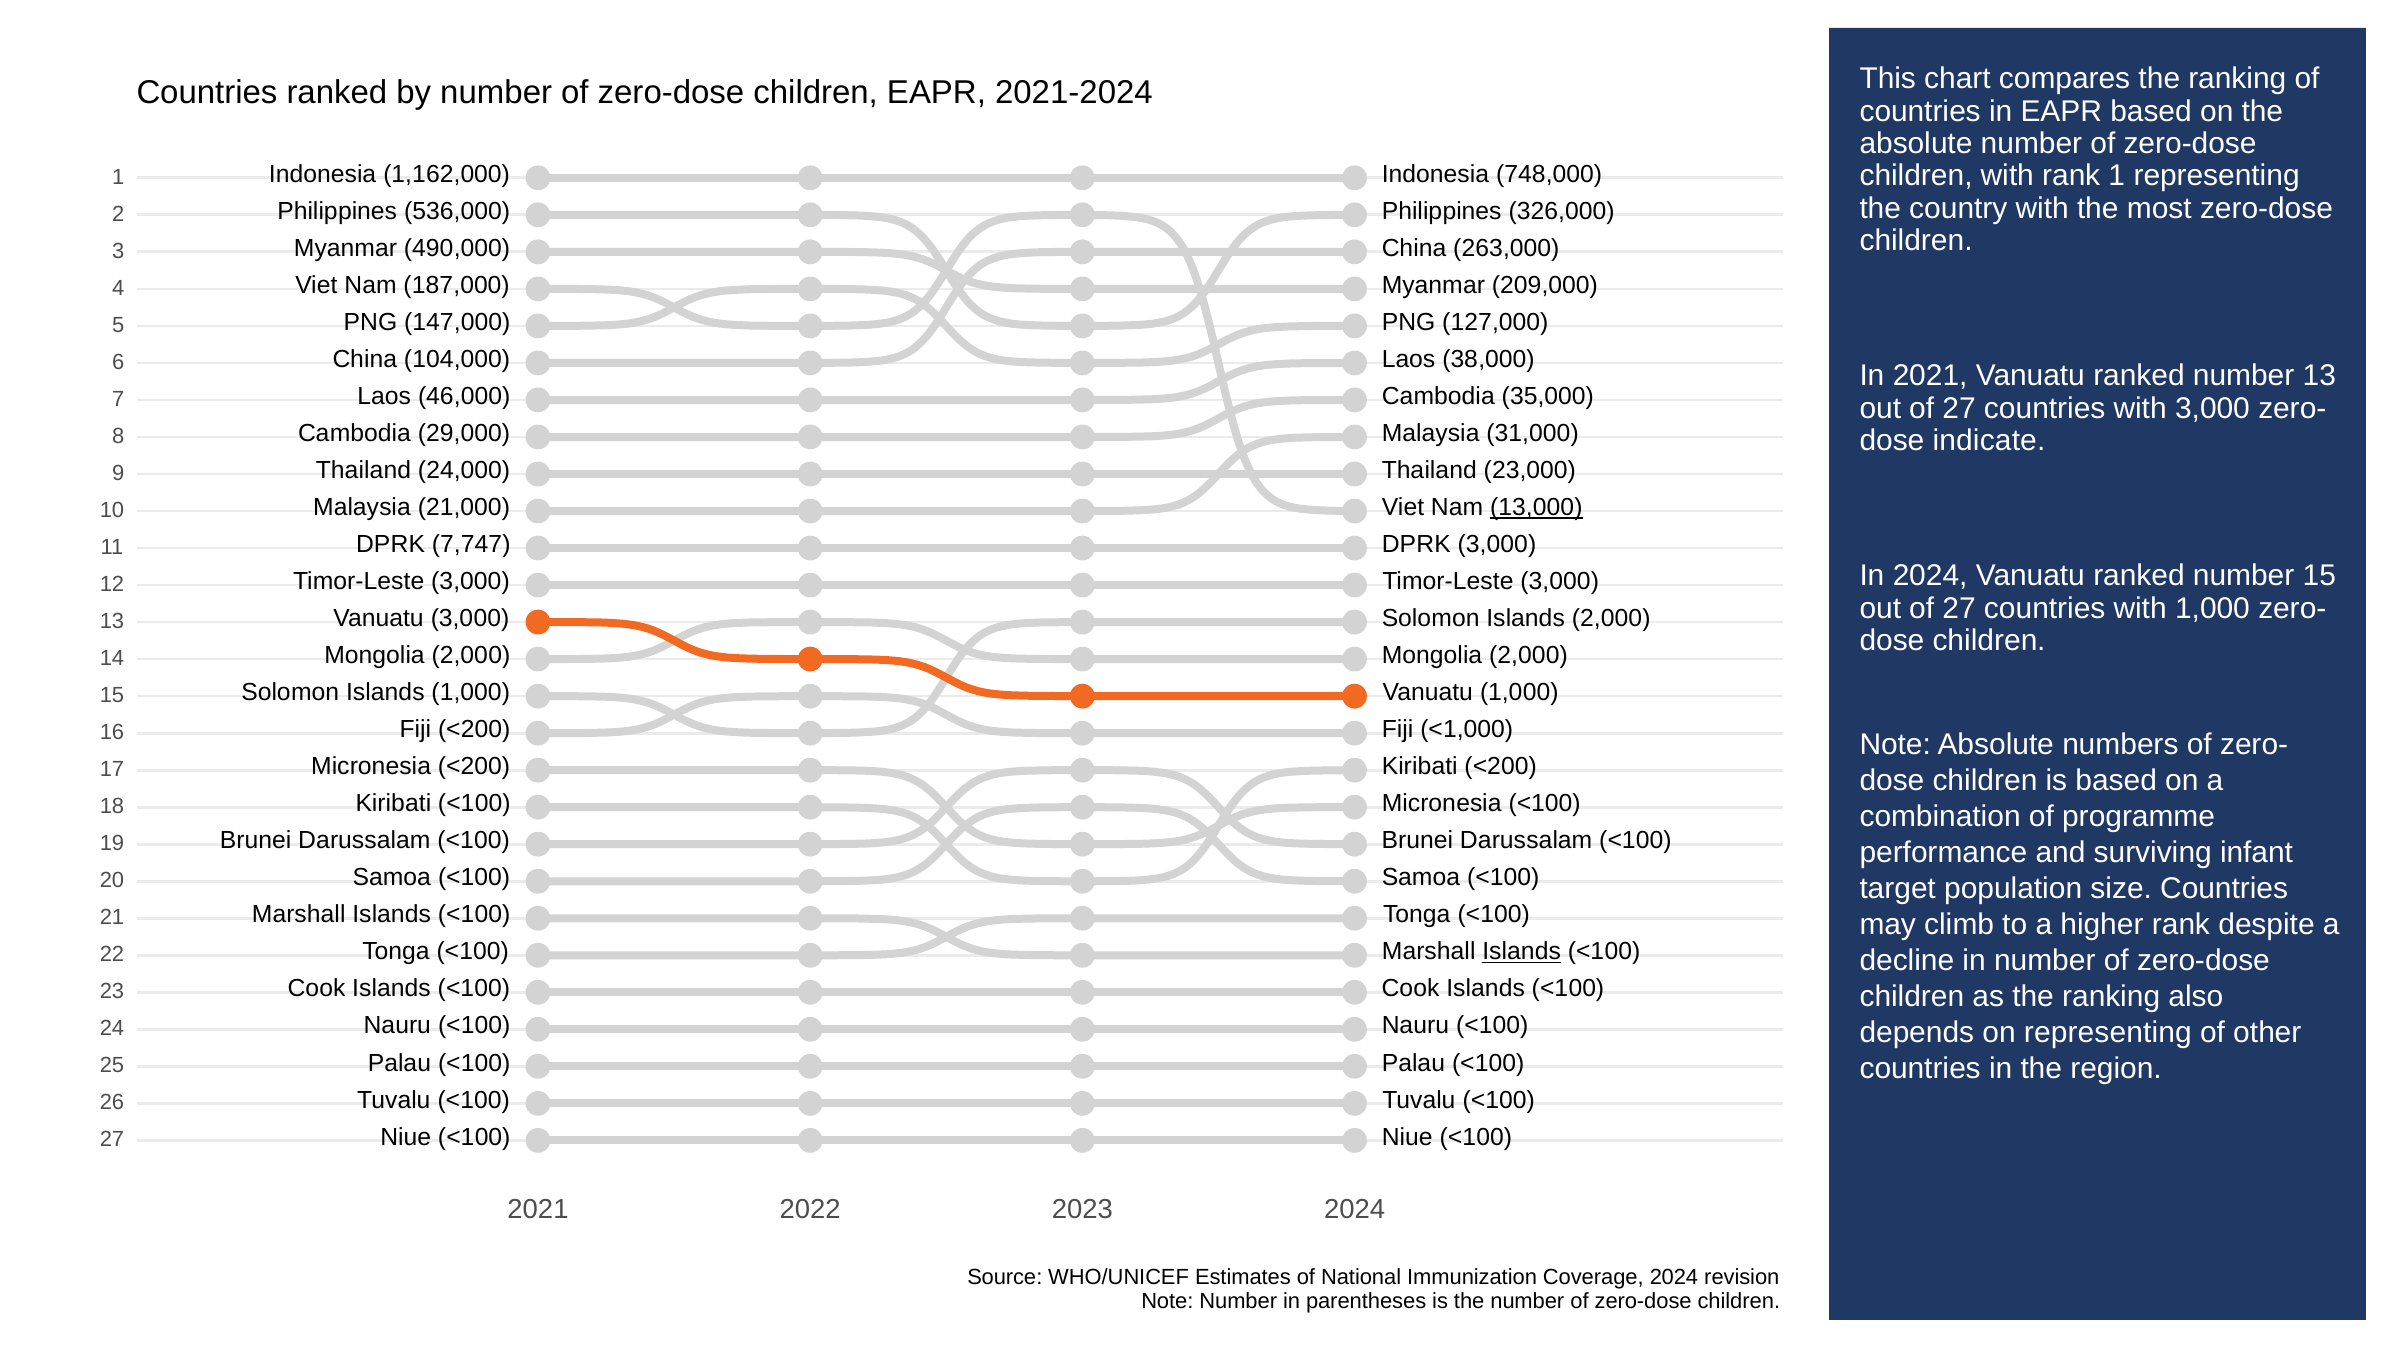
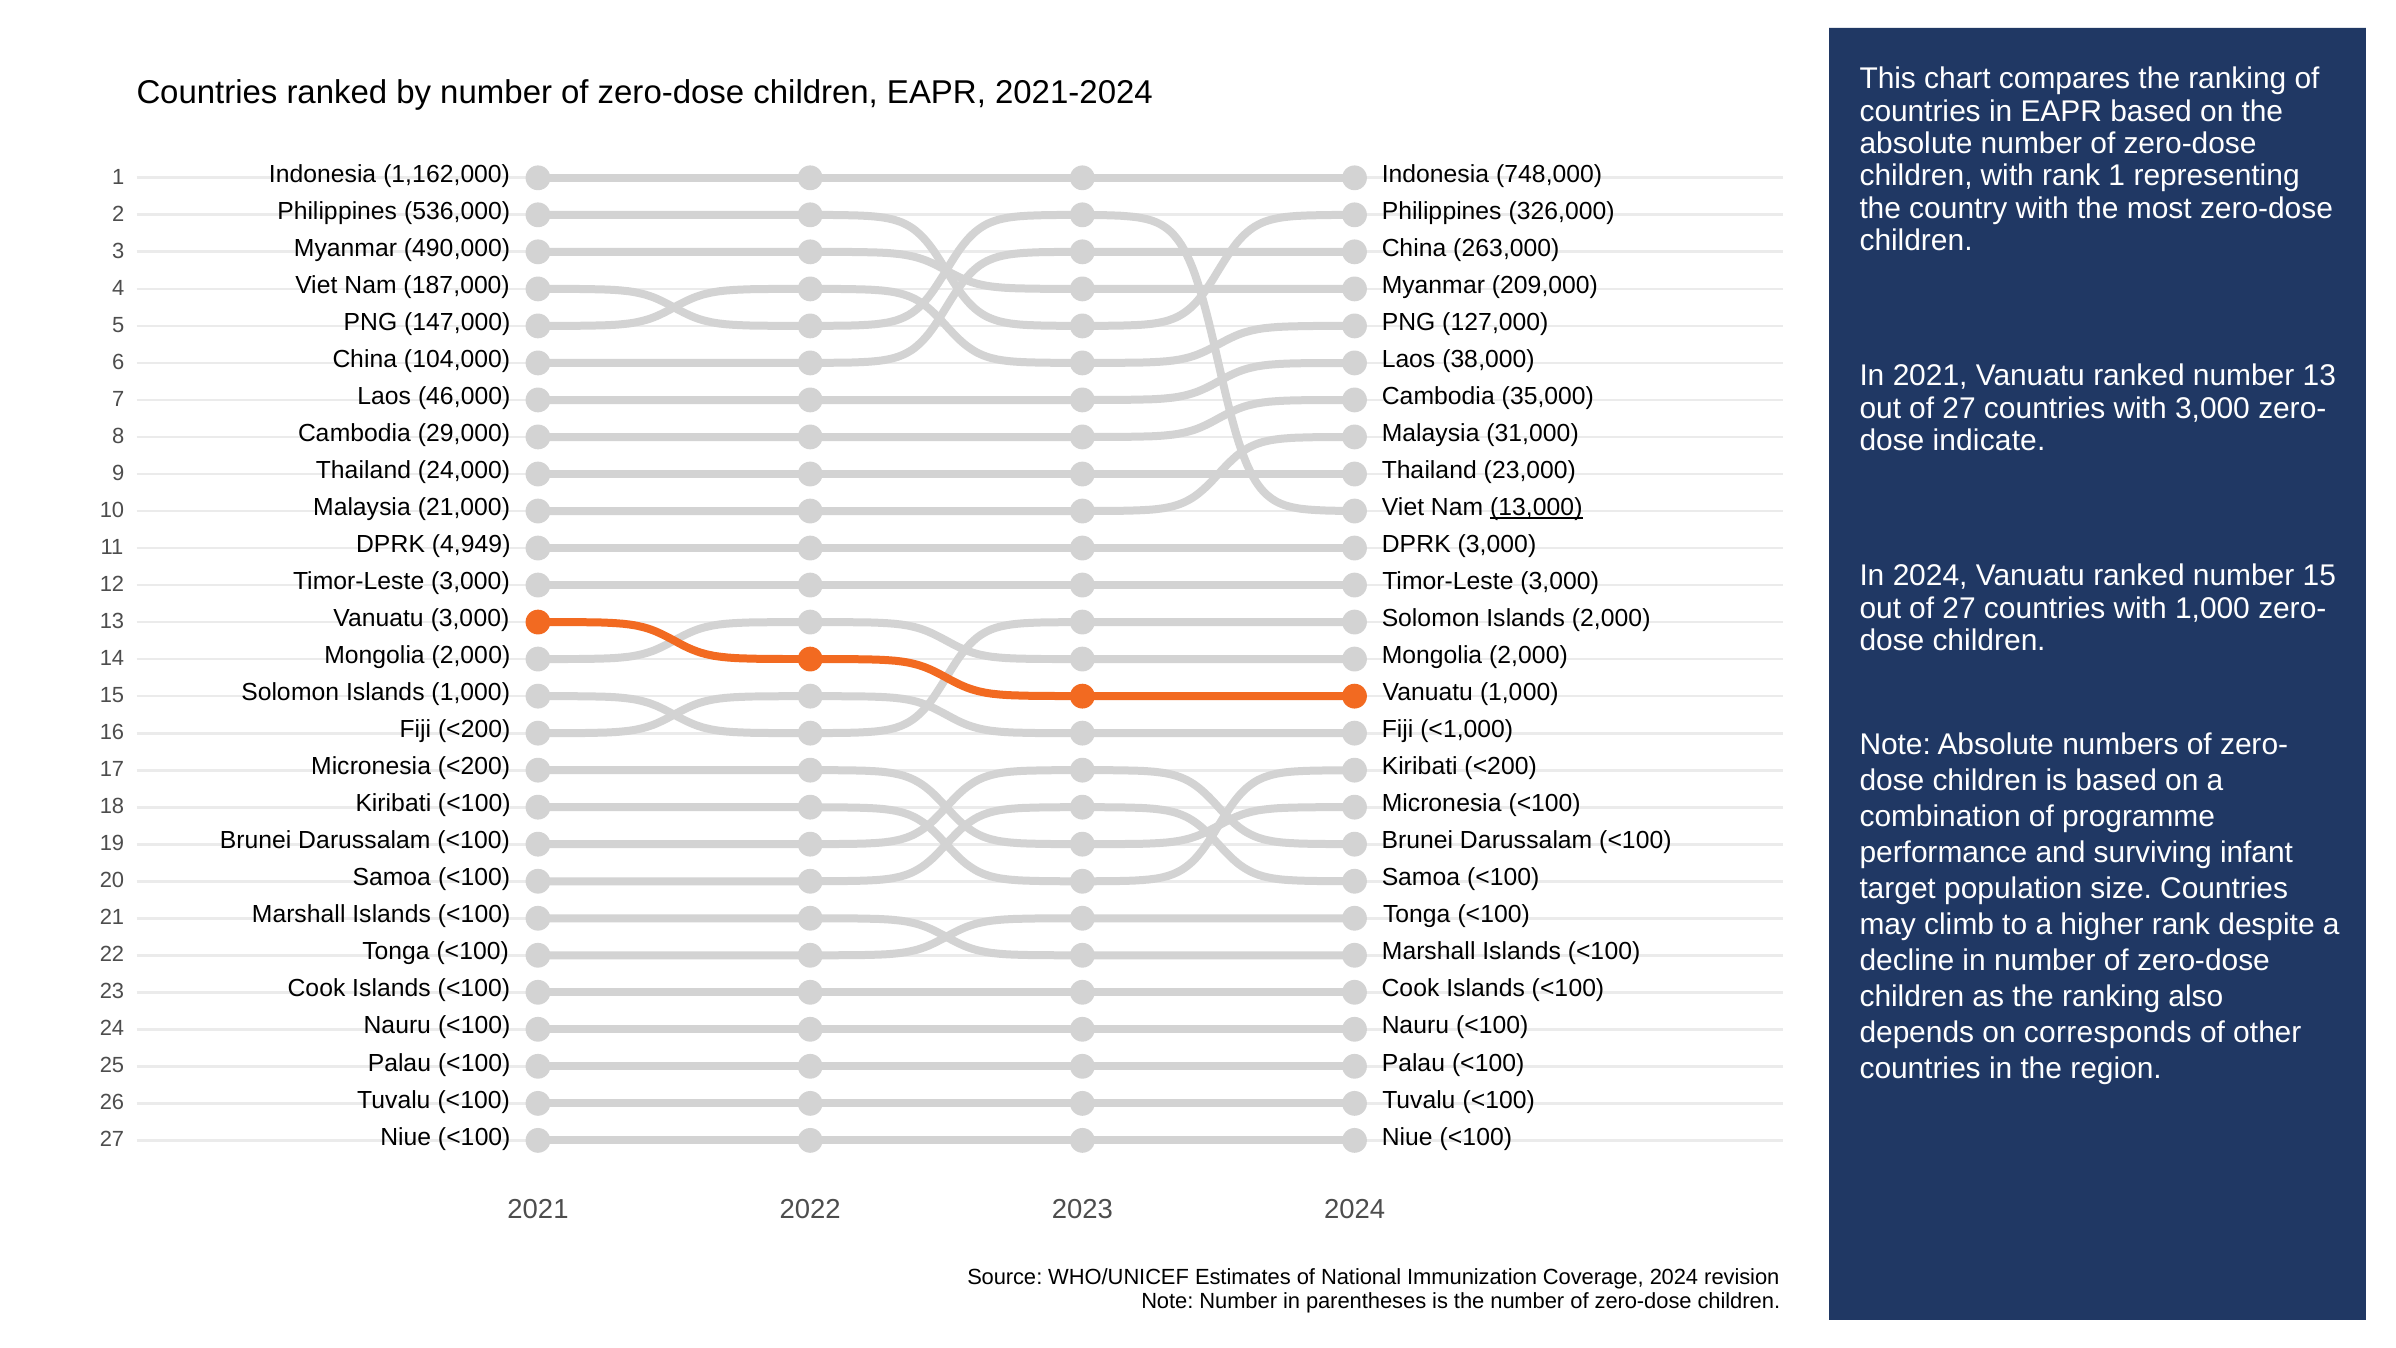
7,747: 7,747 -> 4,949 (471, 544)
Islands underline: present -> none (1522, 952)
on representing: representing -> corresponds (2108, 1032)
